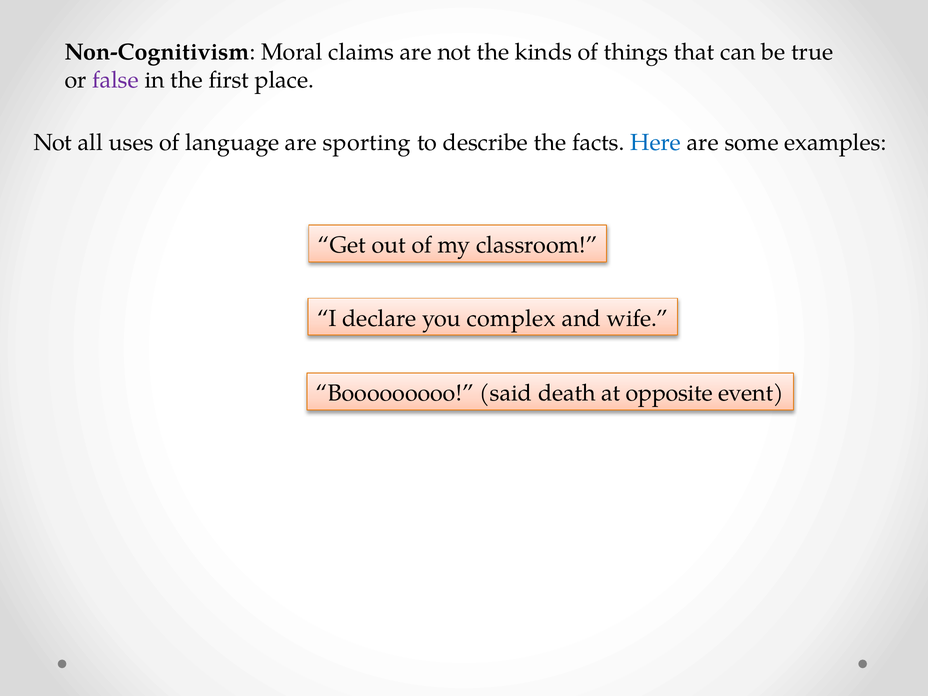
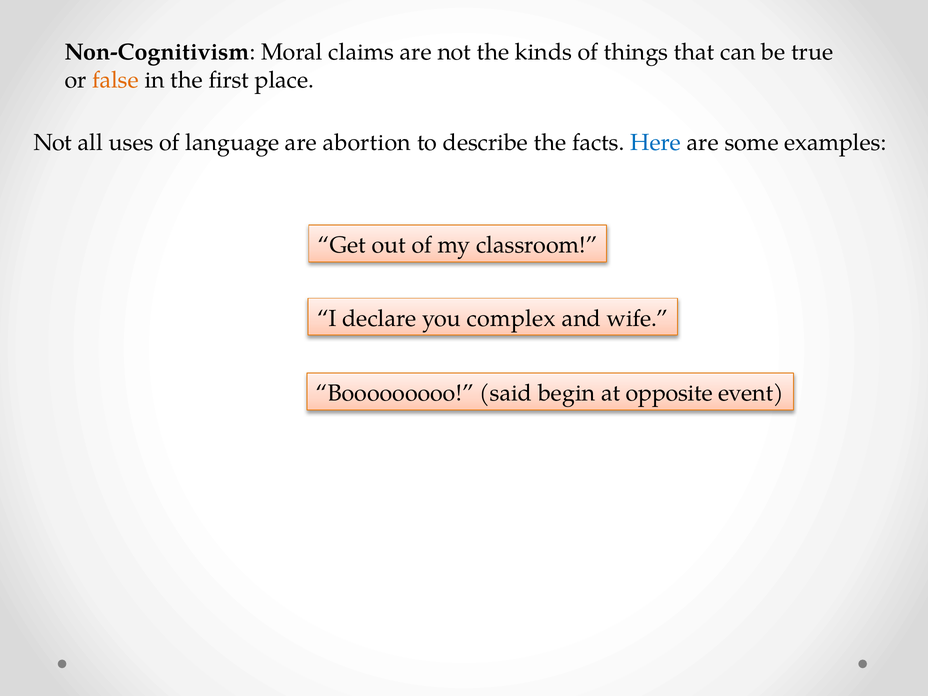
false colour: purple -> orange (115, 80)
sporting: sporting -> abortion (367, 142)
death: death -> begin (567, 393)
